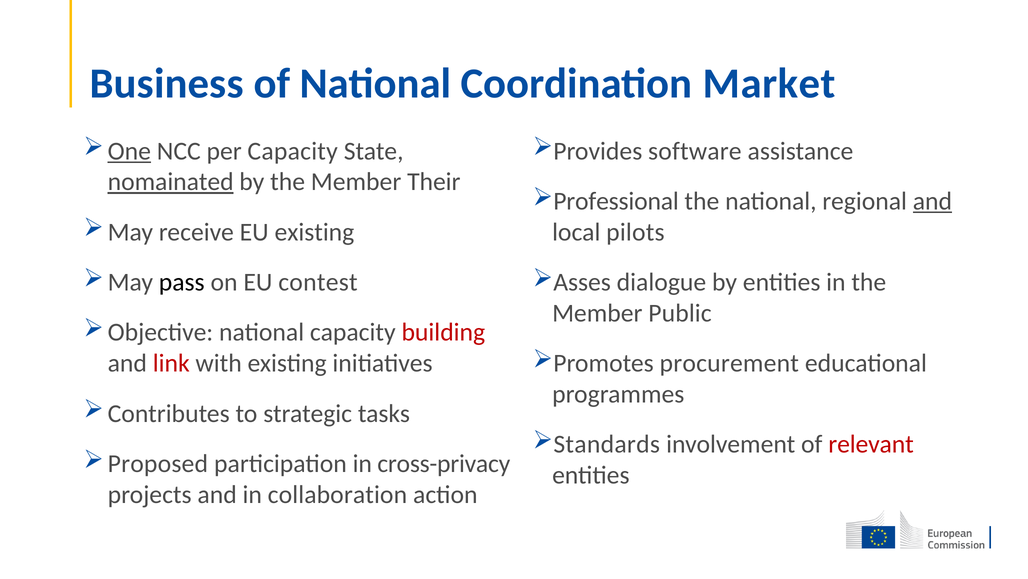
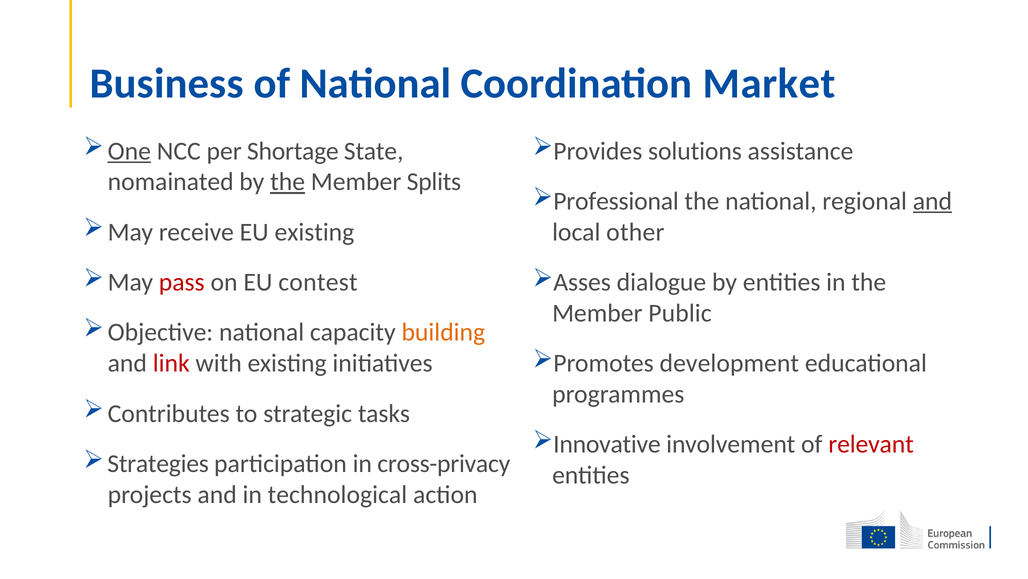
per Capacity: Capacity -> Shortage (293, 151)
software: software -> solutions (695, 151)
nomainated underline: present -> none (171, 182)
the underline: none -> present (288, 182)
Their: Their -> Splits (434, 182)
pilots: pilots -> other (635, 232)
pass colour: black -> red (182, 282)
building colour: red -> orange (443, 332)
procurement: procurement -> development (729, 363)
Standards: Standards -> Innovative (607, 444)
Proposed: Proposed -> Strategies (158, 463)
collaboration: collaboration -> technological (337, 494)
